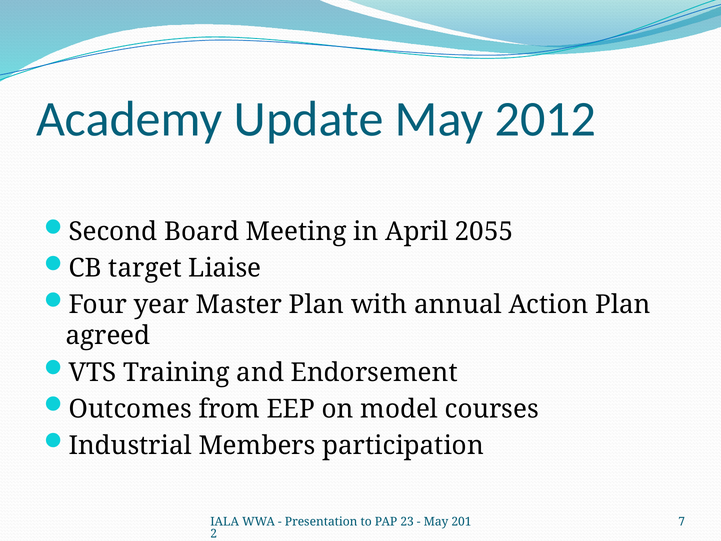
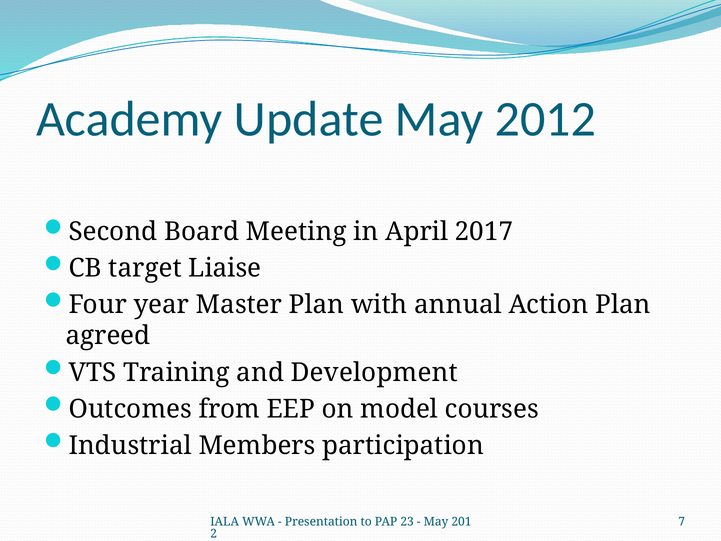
2055: 2055 -> 2017 (484, 231)
Endorsement: Endorsement -> Development (374, 372)
